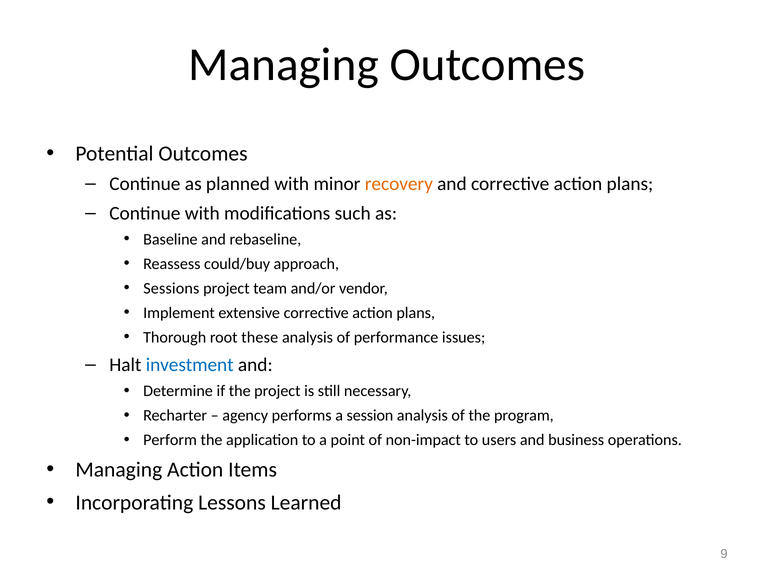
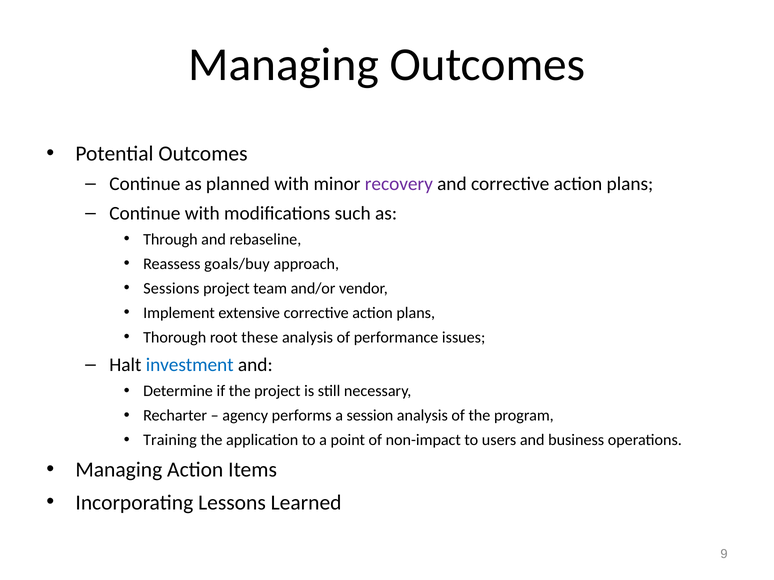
recovery colour: orange -> purple (399, 184)
Baseline: Baseline -> Through (170, 240)
could/buy: could/buy -> goals/buy (237, 264)
Perform: Perform -> Training (170, 440)
